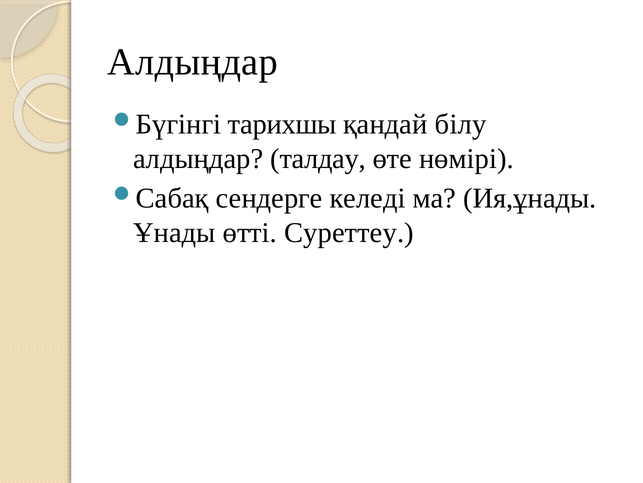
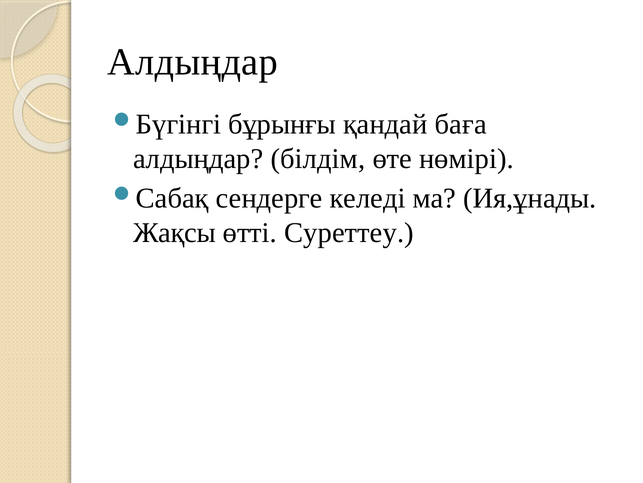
тарихшы: тарихшы -> бұрынғы (282, 124)
білу: білу -> баға (461, 124)
талдау: талдау -> білдім (318, 158)
Ұнады: Ұнады -> Жақсы (174, 232)
